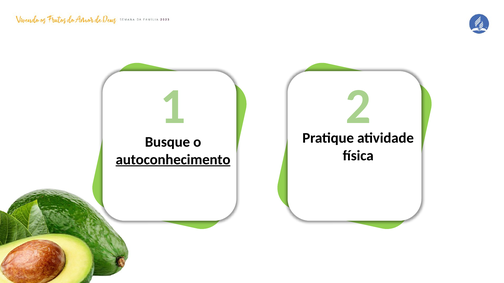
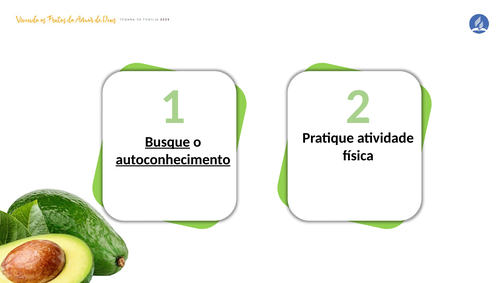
Busque underline: none -> present (167, 142)
